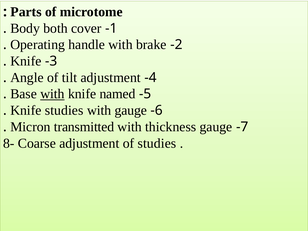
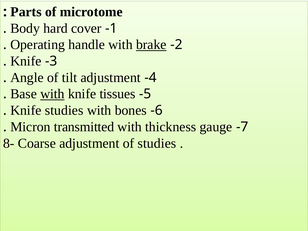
both: both -> hard (56, 28)
brake underline: none -> present (151, 45)
named: named -> tissues (117, 94)
with gauge: gauge -> bones (131, 110)
